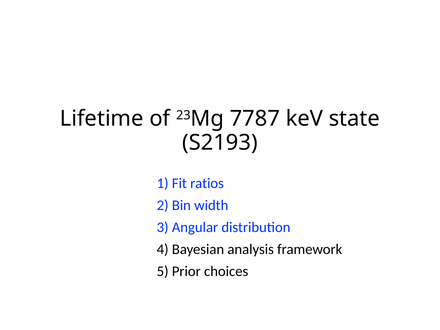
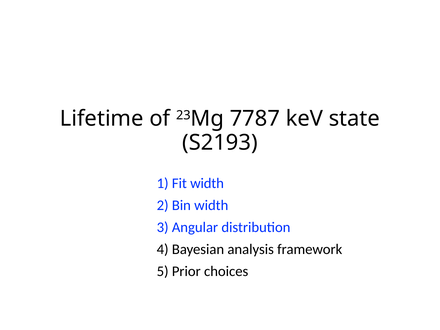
Fit ratios: ratios -> width (207, 183)
